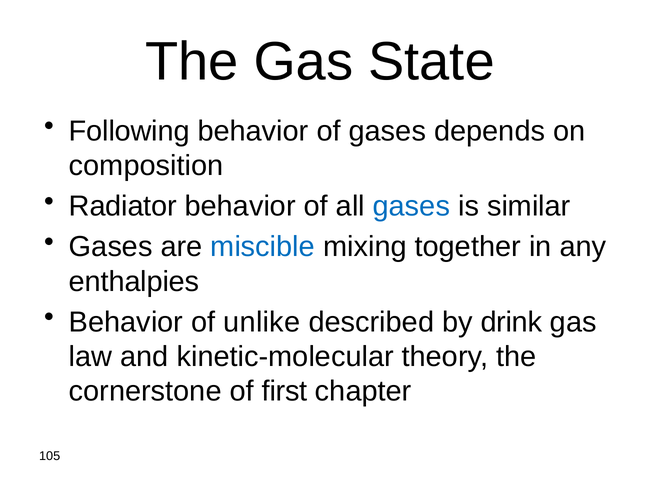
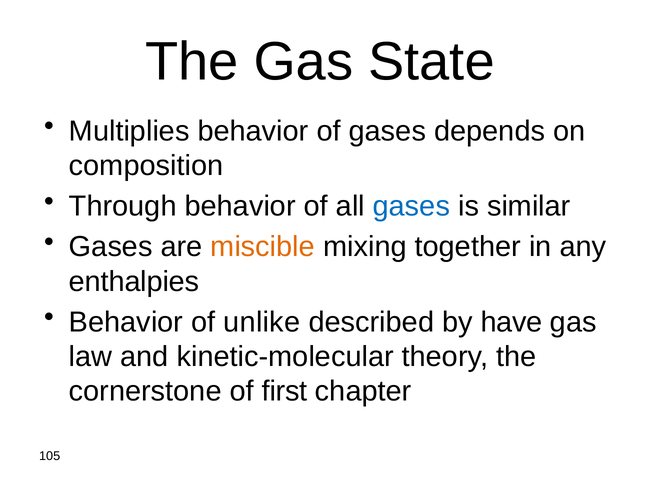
Following: Following -> Multiplies (129, 131)
Radiator: Radiator -> Through (123, 206)
miscible colour: blue -> orange (263, 247)
drink: drink -> have (511, 322)
